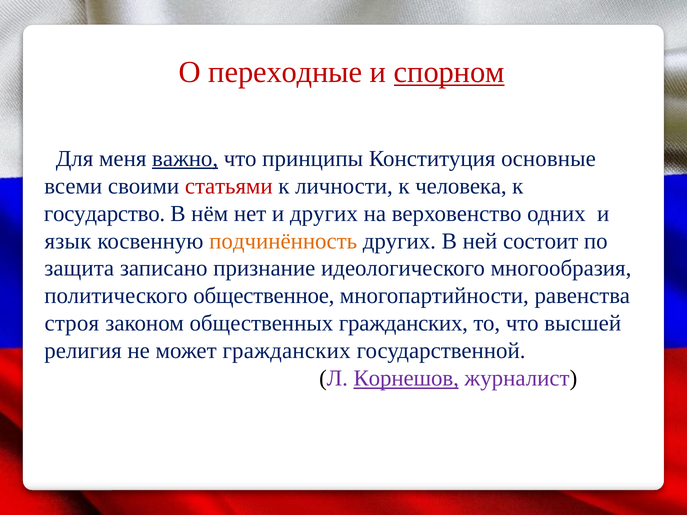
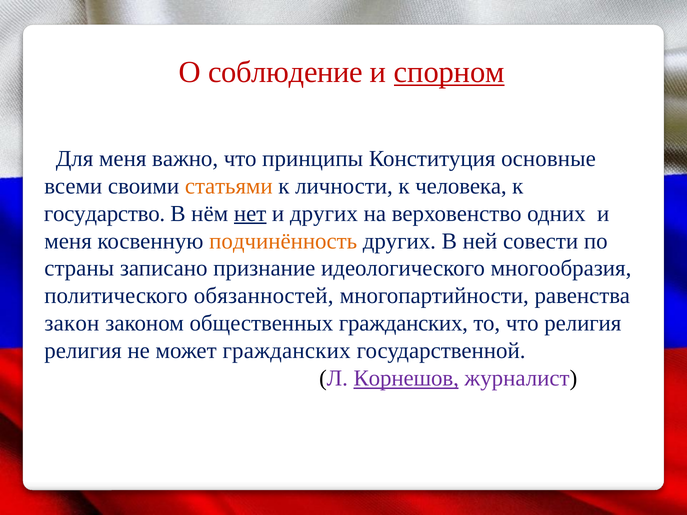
переходные: переходные -> соблюдение (286, 72)
важно underline: present -> none (185, 159)
статьями colour: red -> orange (229, 186)
нет underline: none -> present (250, 214)
язык: язык -> меня (68, 241)
состоит: состоит -> совести (541, 241)
защита: защита -> страны (79, 269)
общественное: общественное -> обязанностей (264, 296)
строя: строя -> закон (72, 324)
что высшей: высшей -> религия (583, 324)
